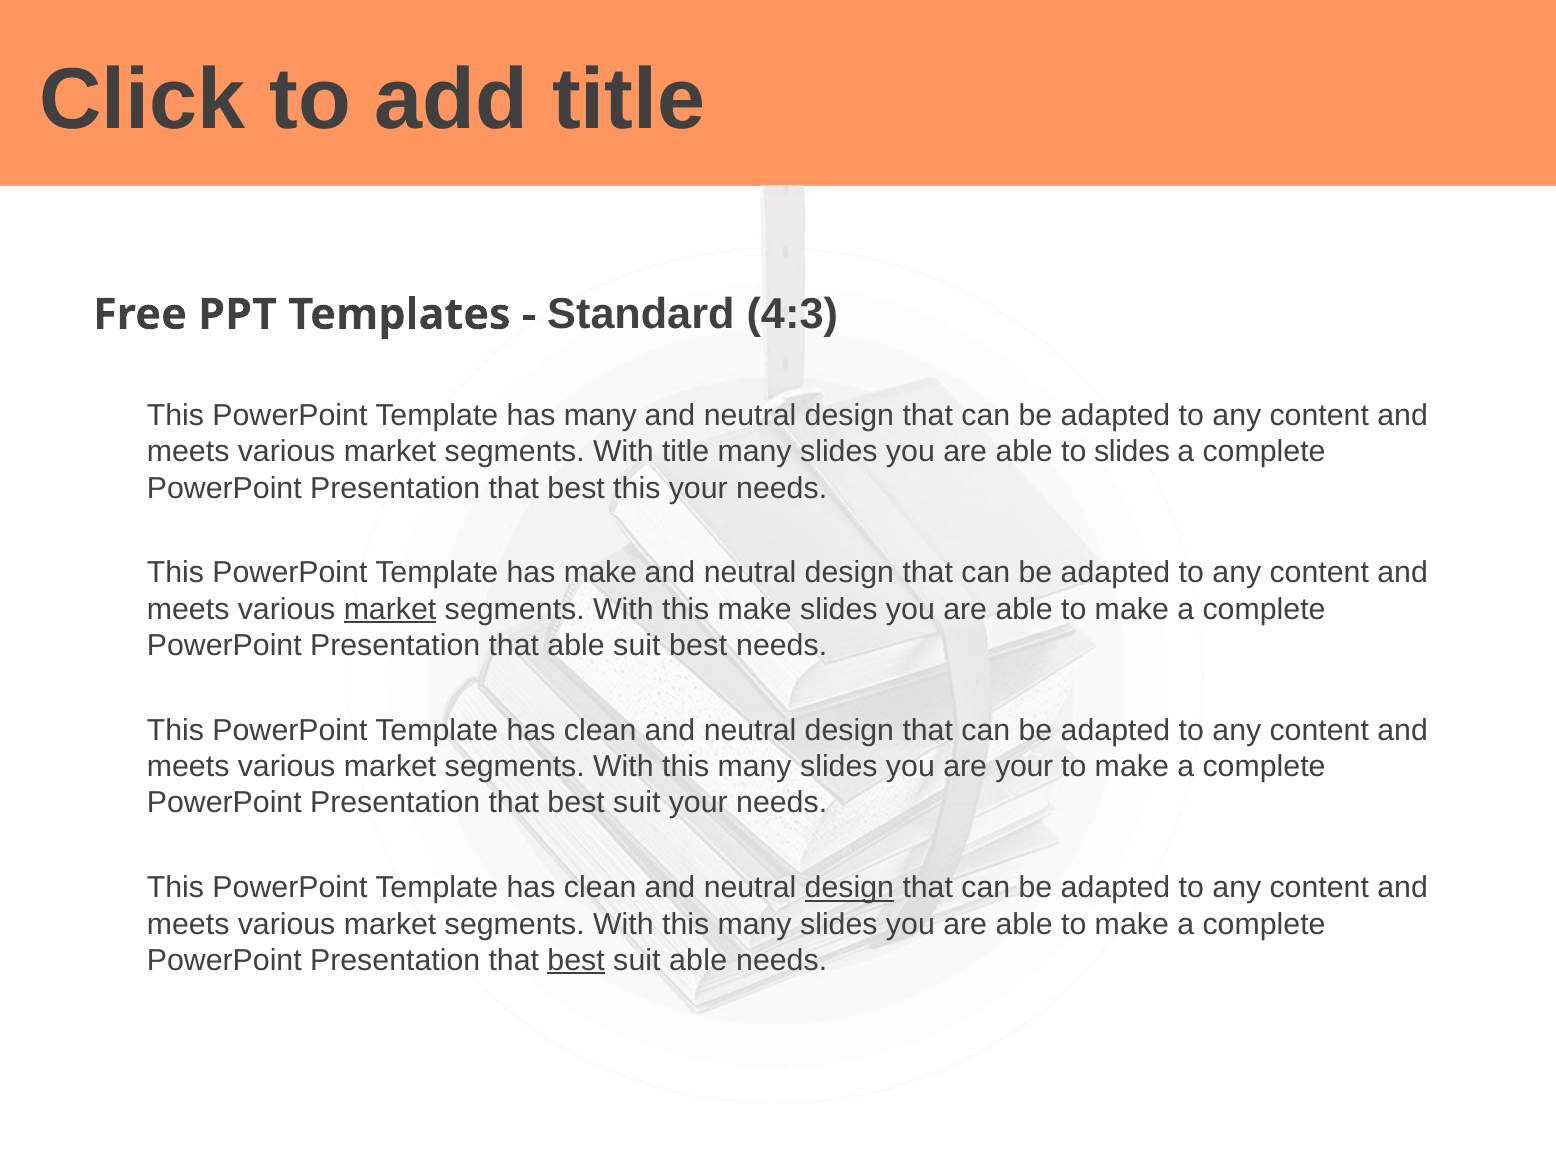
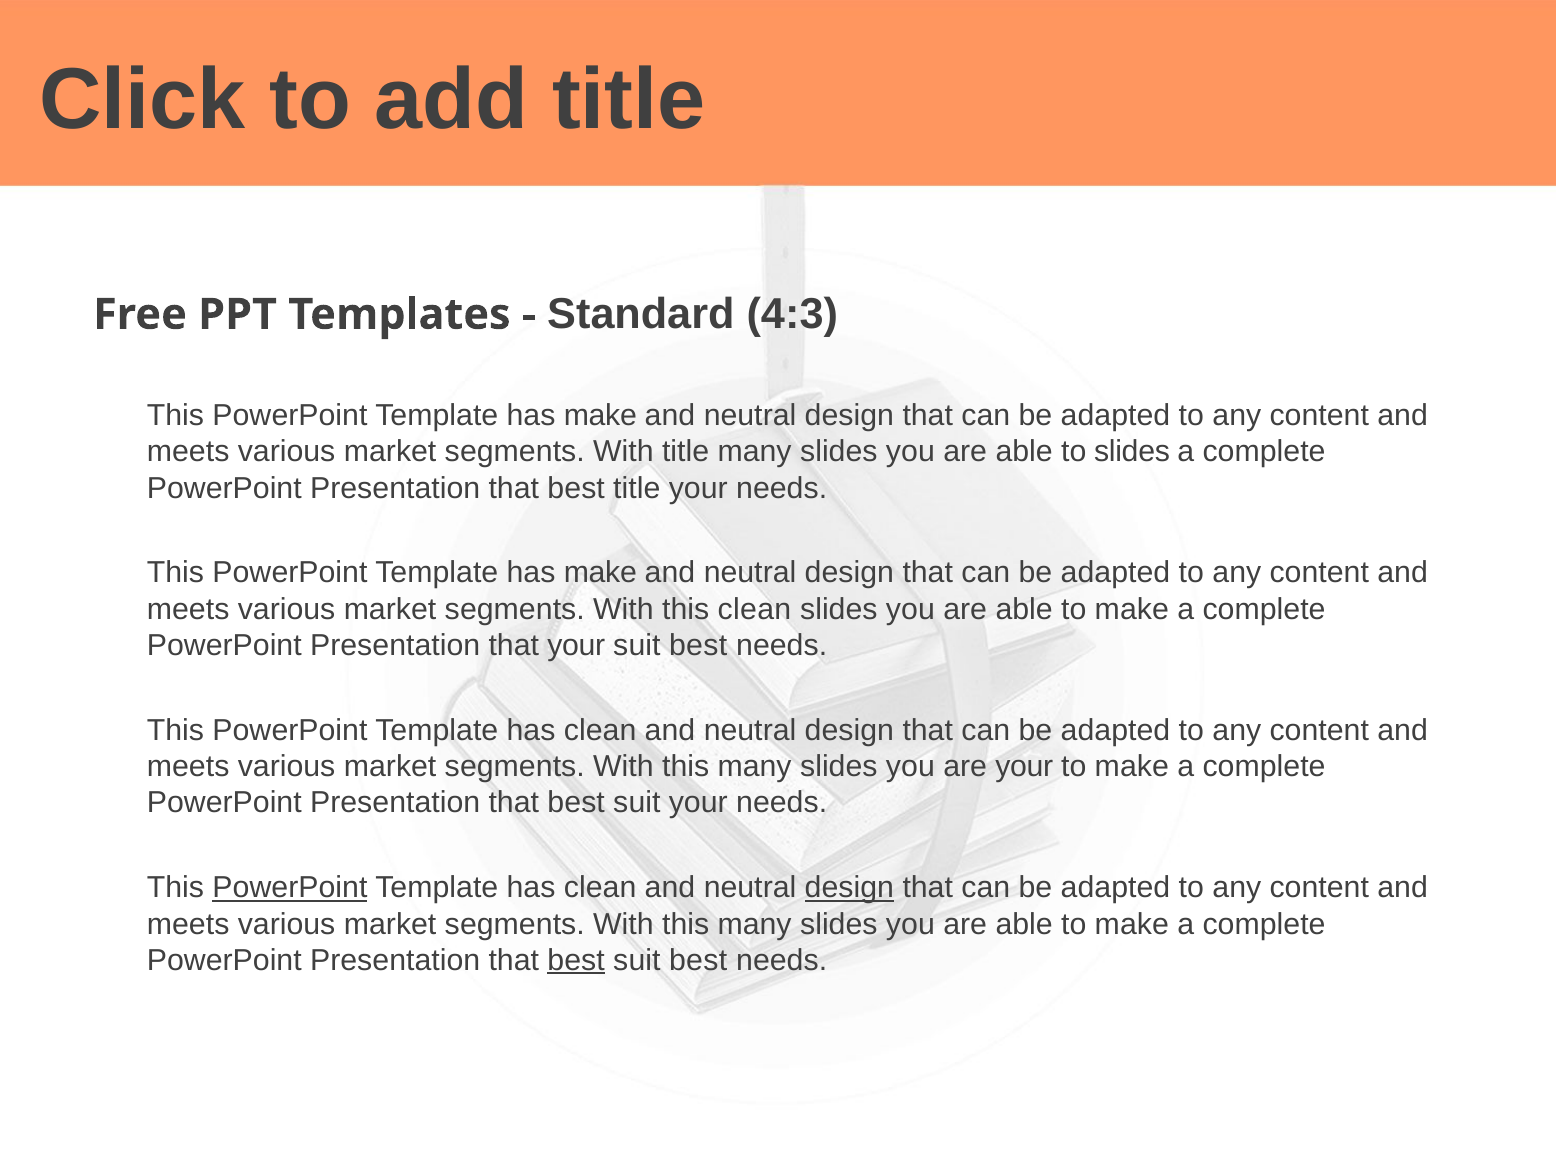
many: many -> make (600, 415)
best this: this -> title (637, 488)
market underline: present -> none (390, 609)
this make: make -> clean (754, 609)
that able: able -> your (576, 645)
PowerPoint underline: none -> present (290, 888)
able: able -> best (698, 960)
